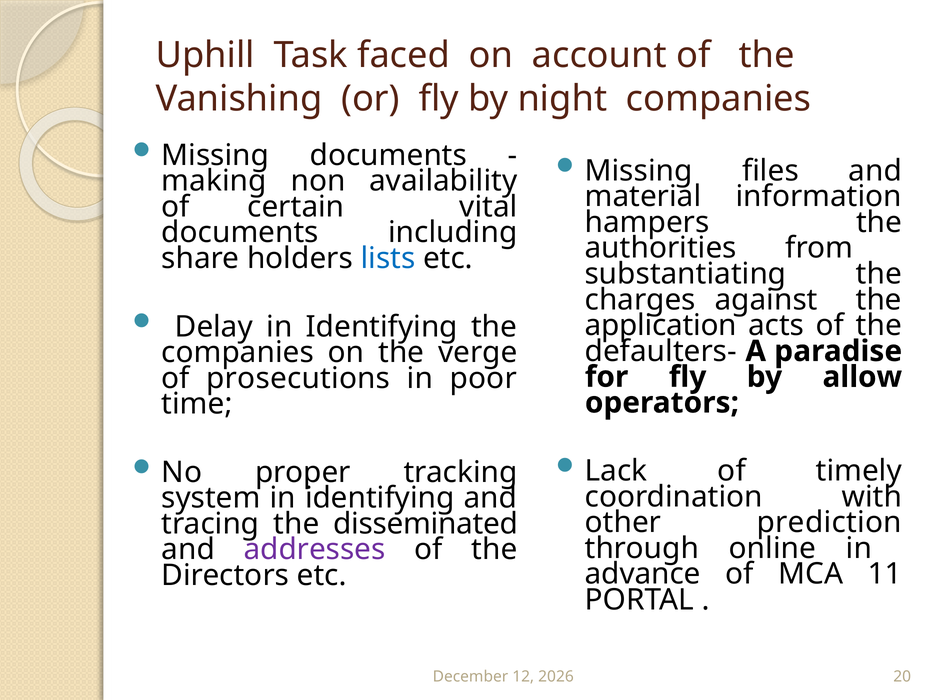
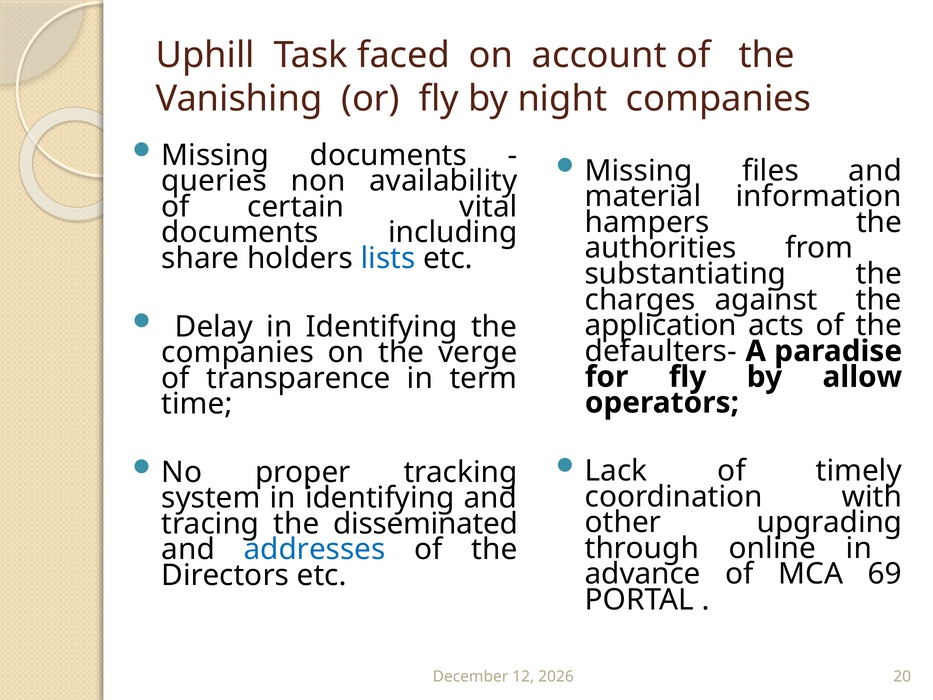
making: making -> queries (214, 181)
prosecutions: prosecutions -> transparence (298, 378)
poor: poor -> term (483, 378)
prediction: prediction -> upgrading (830, 522)
addresses colour: purple -> blue (315, 549)
11: 11 -> 69 (885, 574)
